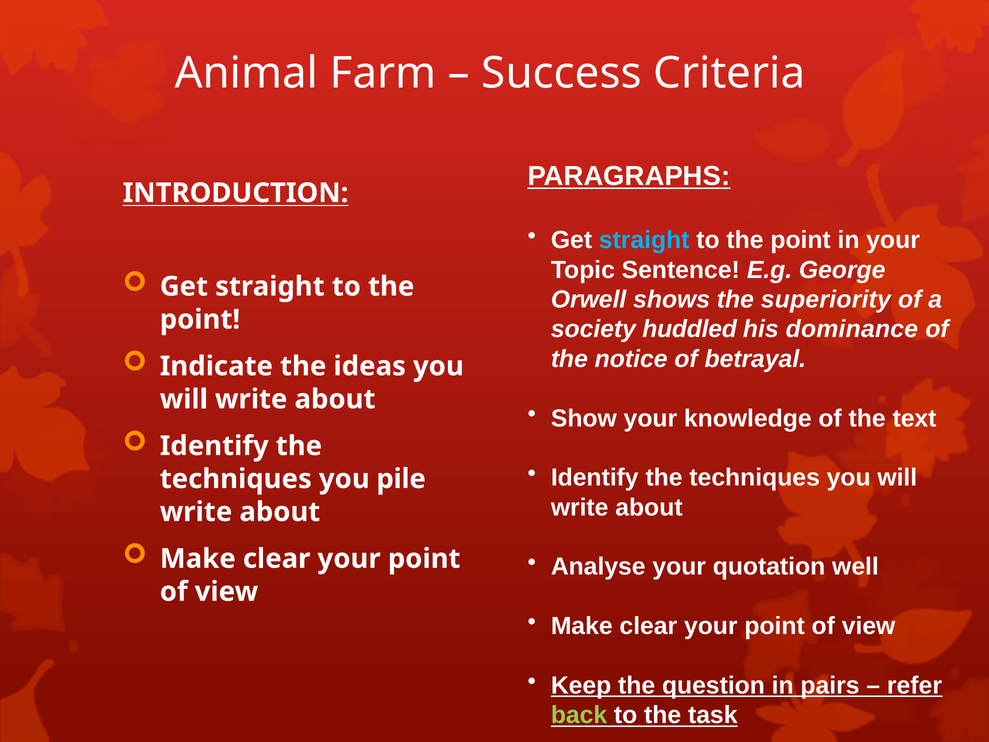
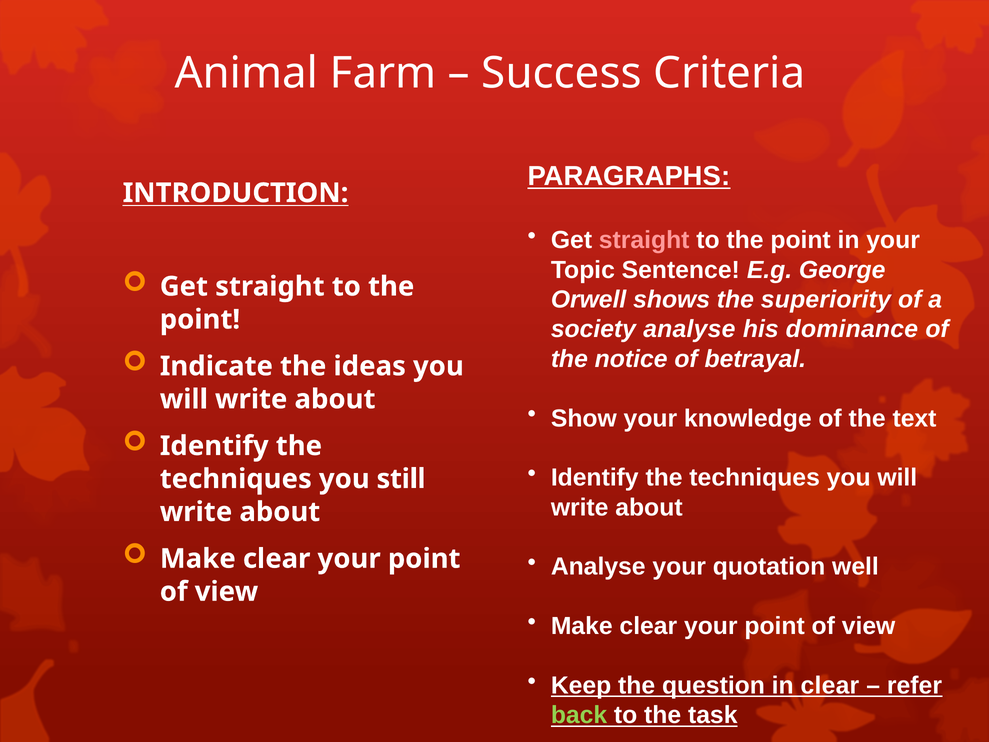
straight colour: light blue -> pink (644, 240)
society huddled: huddled -> analyse (689, 329)
pile: pile -> still (401, 479)
in pairs: pairs -> clear (830, 685)
